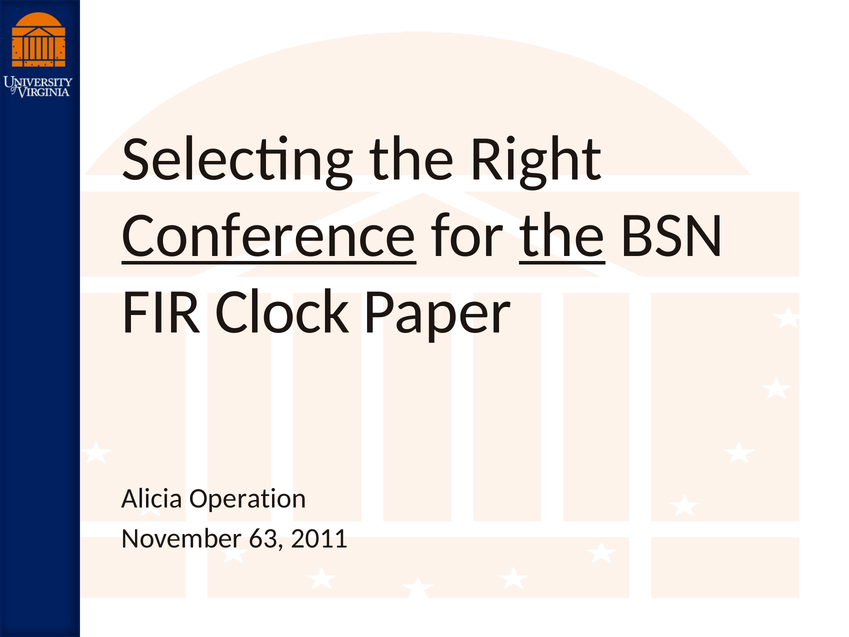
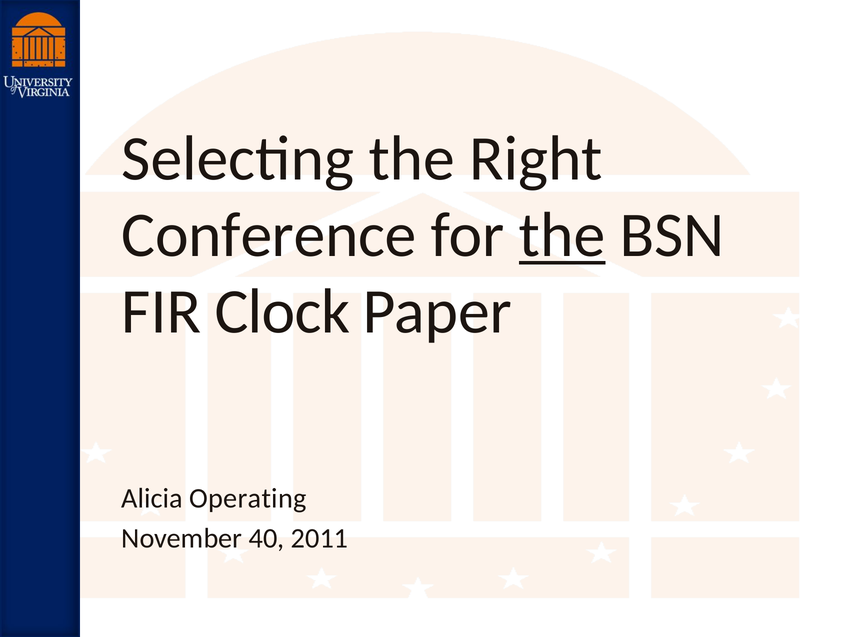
Conference underline: present -> none (269, 235)
Operation: Operation -> Operating (248, 498)
63: 63 -> 40 (267, 538)
